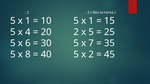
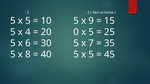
1: 1 -> 5 (28, 21)
10 5 х 1: 1 -> 9 (91, 21)
20 2: 2 -> 0 (76, 32)
40 5 х 2: 2 -> 5 (91, 55)
